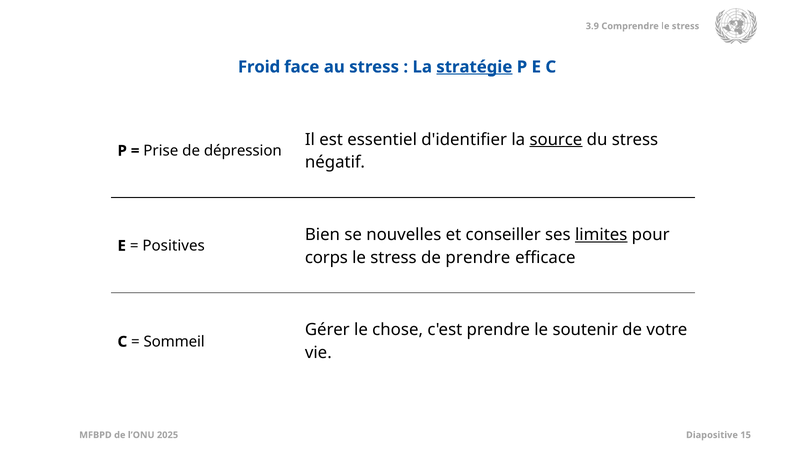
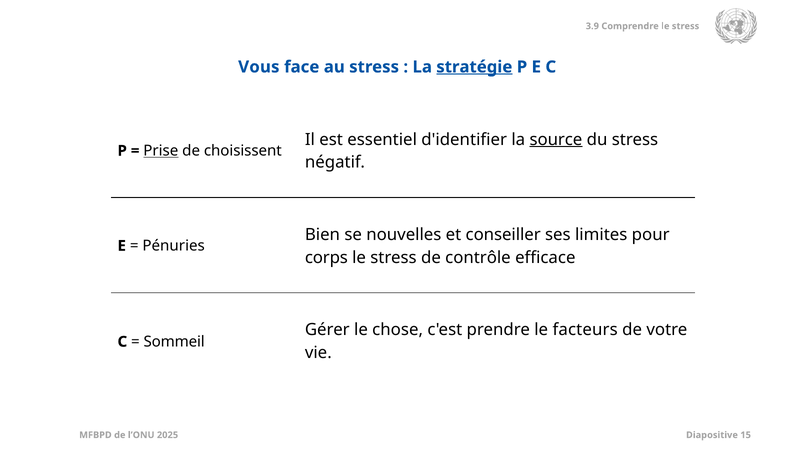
Froid: Froid -> Vous (259, 67)
Prise underline: none -> present (161, 151)
dépression: dépression -> choisissent (243, 151)
limites underline: present -> none (601, 235)
Positives: Positives -> Pénuries (174, 246)
de prendre: prendre -> contrôle (478, 258)
soutenir: soutenir -> facteurs (585, 330)
